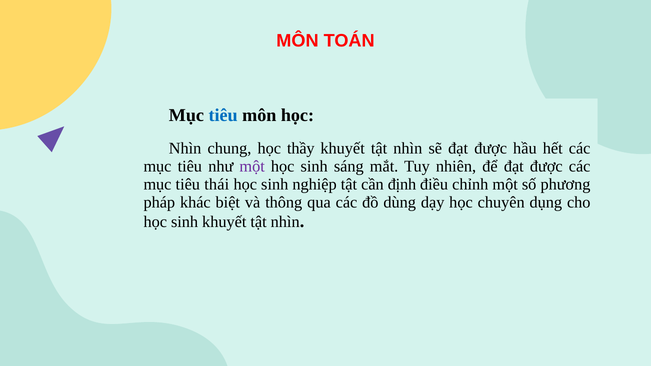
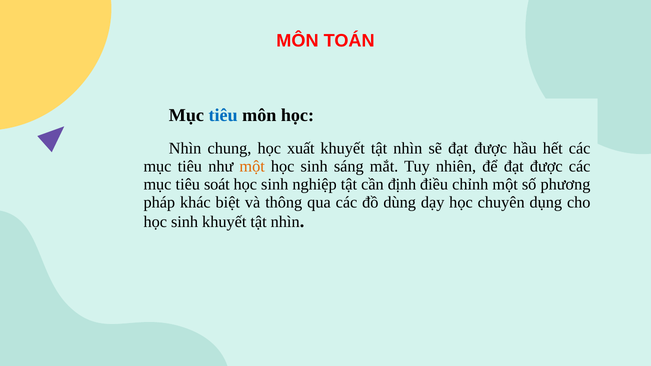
thầy: thầy -> xuất (301, 149)
một colour: purple -> orange (252, 167)
thái: thái -> soát (217, 184)
